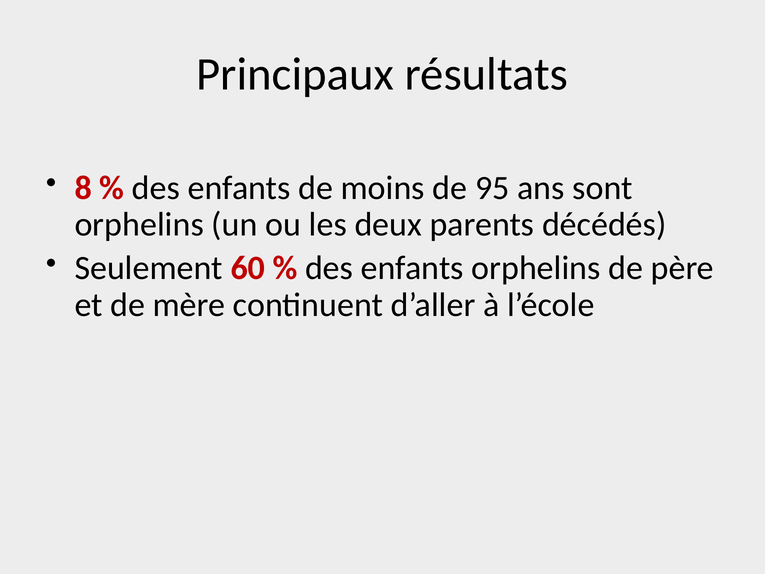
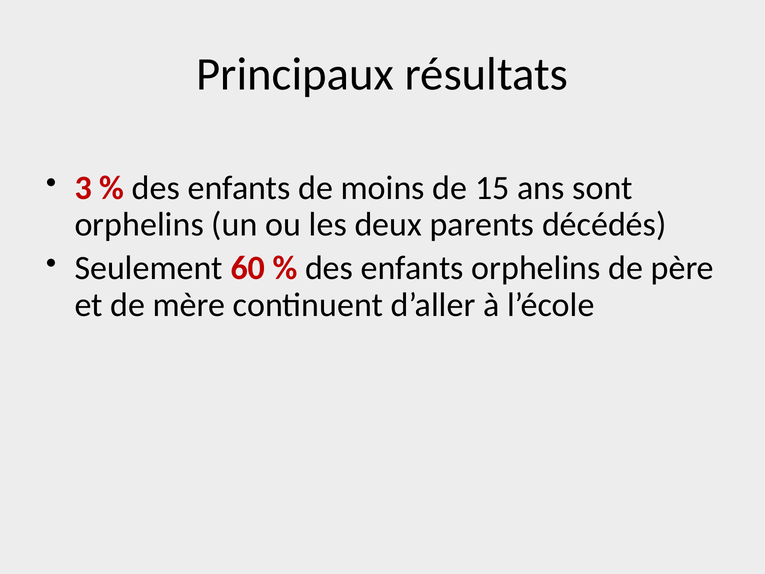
8: 8 -> 3 (83, 188)
95: 95 -> 15 (492, 188)
